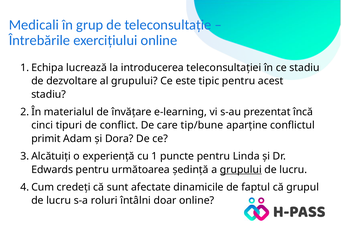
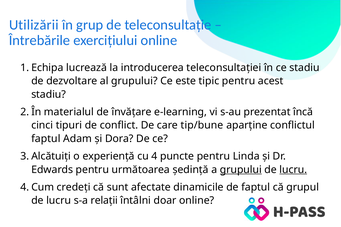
Medicali: Medicali -> Utilizării (34, 25)
primit: primit -> faptul (46, 139)
1: 1 -> 4 (154, 156)
lucru underline: none -> present (293, 170)
roluri: roluri -> relații (104, 201)
